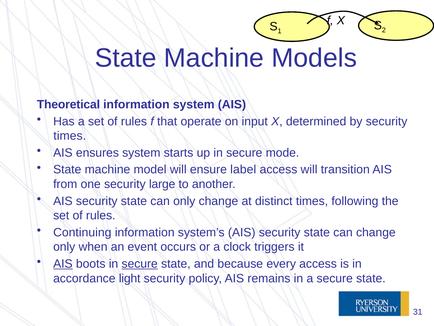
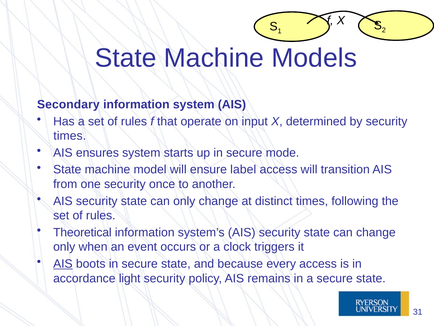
Theoretical: Theoretical -> Secondary (68, 104)
large: large -> once (162, 184)
Continuing: Continuing -> Theoretical (82, 232)
secure underline: present -> none (140, 263)
